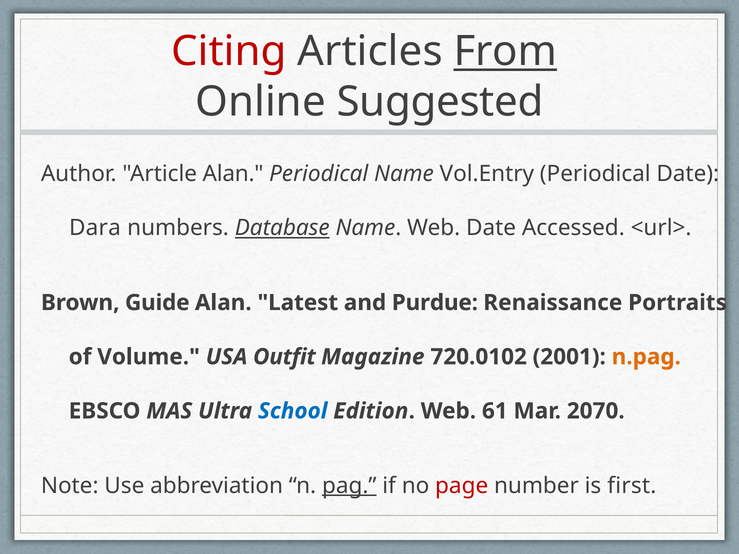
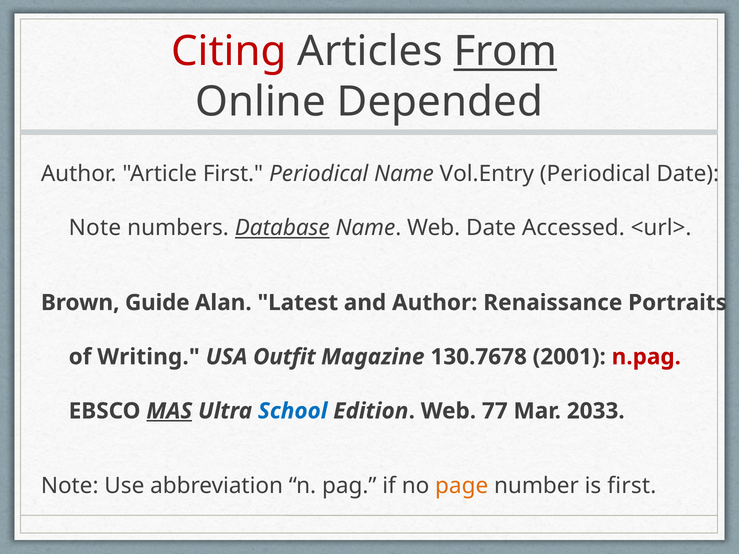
Suggested: Suggested -> Depended (440, 102)
Article Alan: Alan -> First (233, 174)
Dara: Dara -> Note (95, 228)
and Purdue: Purdue -> Author (435, 303)
Volume: Volume -> Writing (148, 357)
720.0102: 720.0102 -> 130.7678 (479, 357)
n.pag colour: orange -> red (646, 357)
MAS underline: none -> present (169, 411)
61: 61 -> 77 (495, 411)
2070: 2070 -> 2033 (596, 411)
pag underline: present -> none (349, 486)
page colour: red -> orange (462, 486)
